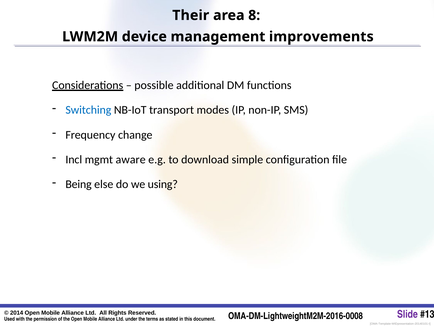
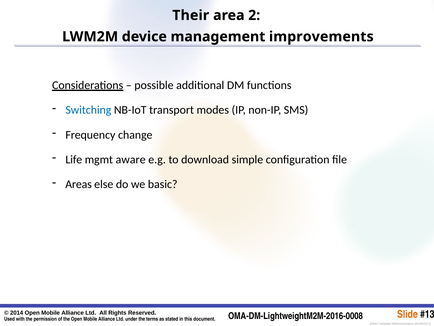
8: 8 -> 2 (254, 15)
Incl: Incl -> Life (74, 159)
Being: Being -> Areas (79, 184)
using: using -> basic (163, 184)
Slide colour: purple -> orange (407, 314)
